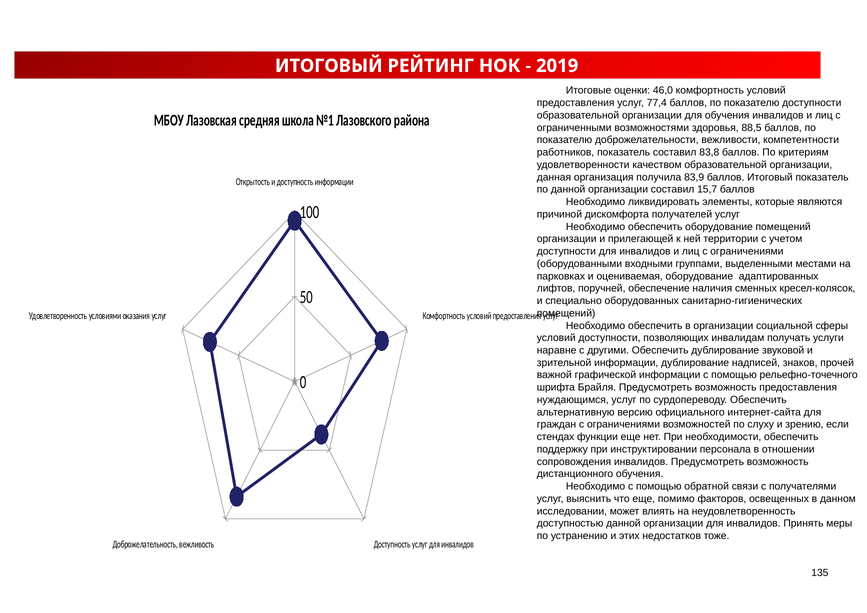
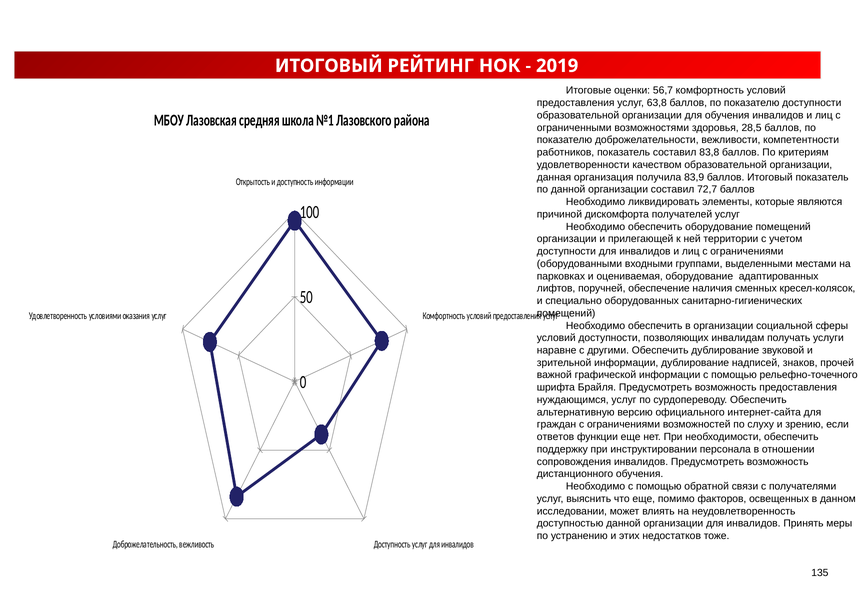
46,0: 46,0 -> 56,7 (663, 90)
77,4: 77,4 -> 63,8 (657, 103)
88,5: 88,5 -> 28,5 (752, 128)
15,7: 15,7 -> 72,7 (707, 190)
стендах: стендах -> ответов (556, 437)
